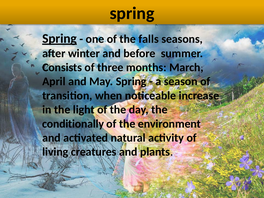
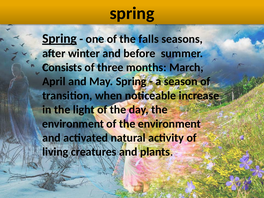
conditionally: conditionally -> environment (73, 124)
